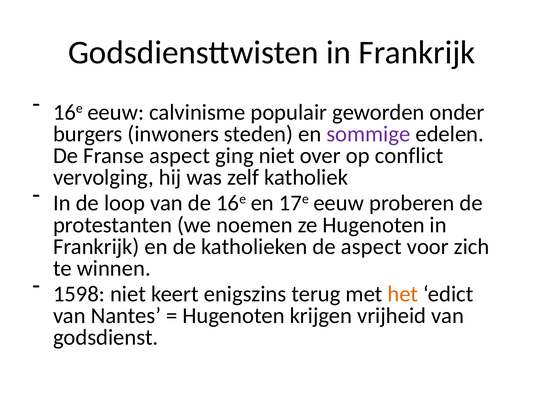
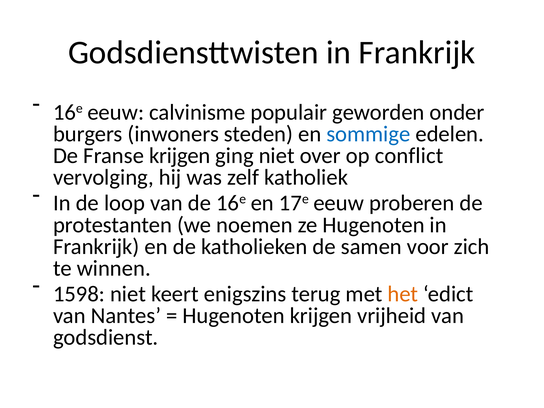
sommige colour: purple -> blue (368, 134)
Franse aspect: aspect -> krijgen (180, 156)
de aspect: aspect -> samen (371, 247)
